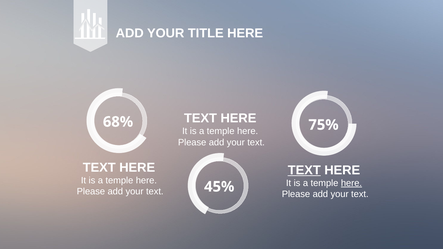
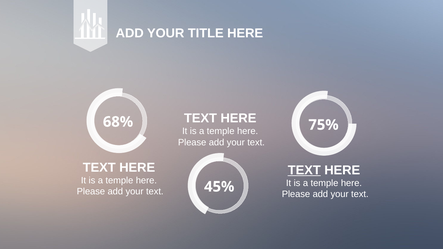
here underline: present -> none (351, 183)
